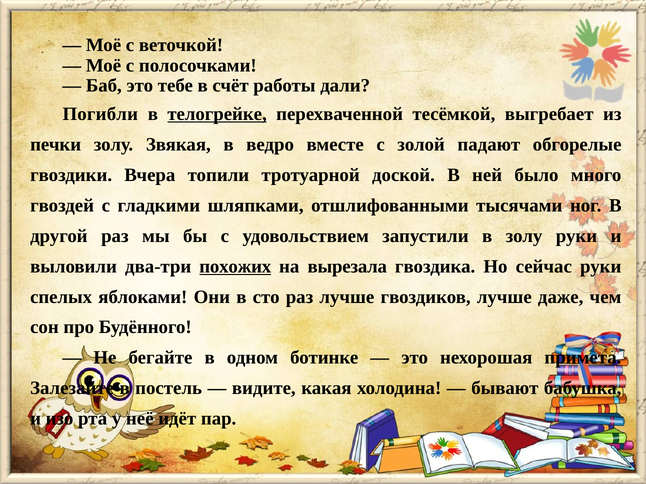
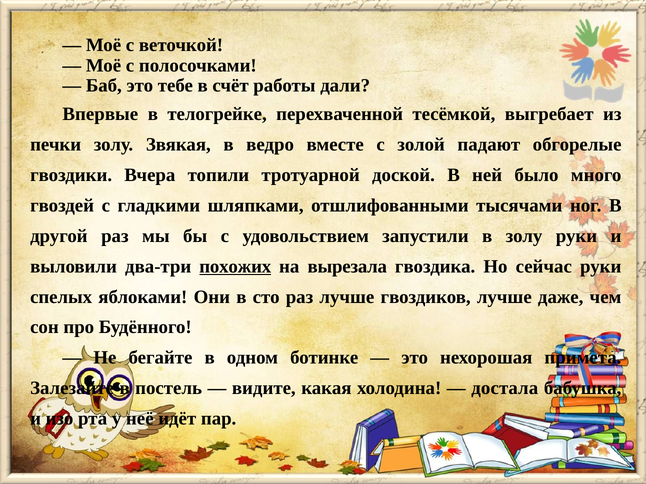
Погибли: Погибли -> Впервые (100, 114)
телогрейке underline: present -> none (217, 114)
бывают: бывают -> достала (505, 389)
